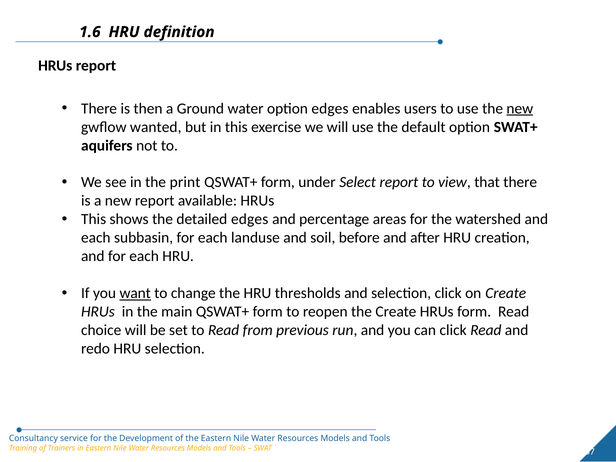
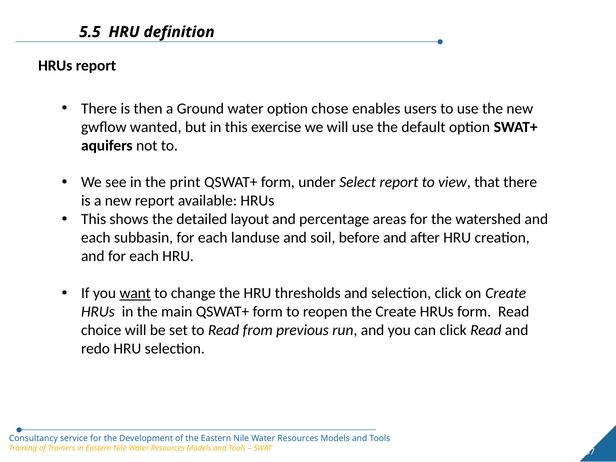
1.6: 1.6 -> 5.5 (90, 32)
option edges: edges -> chose (330, 108)
new underline: present -> none (520, 108)
detailed edges: edges -> layout (250, 219)
